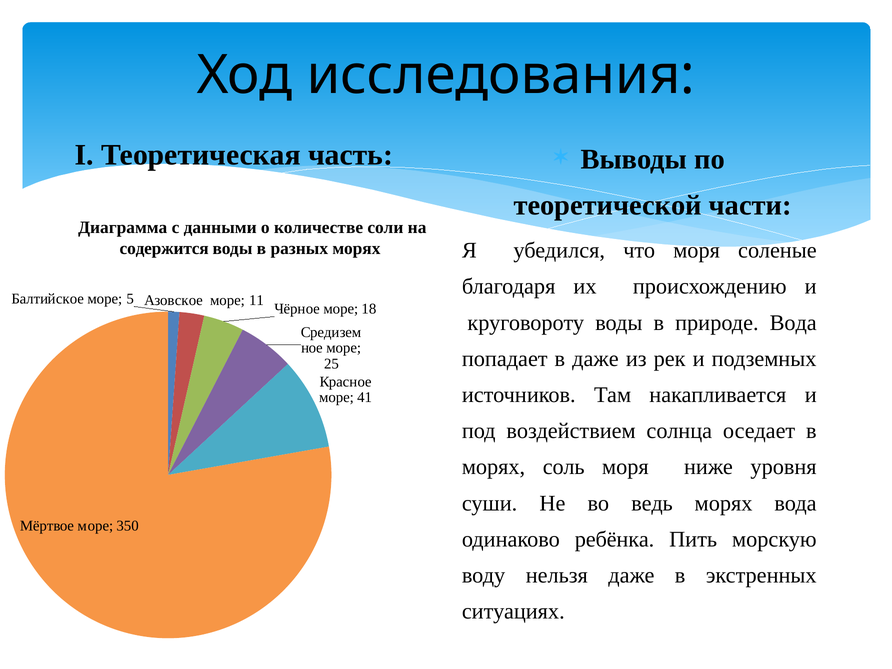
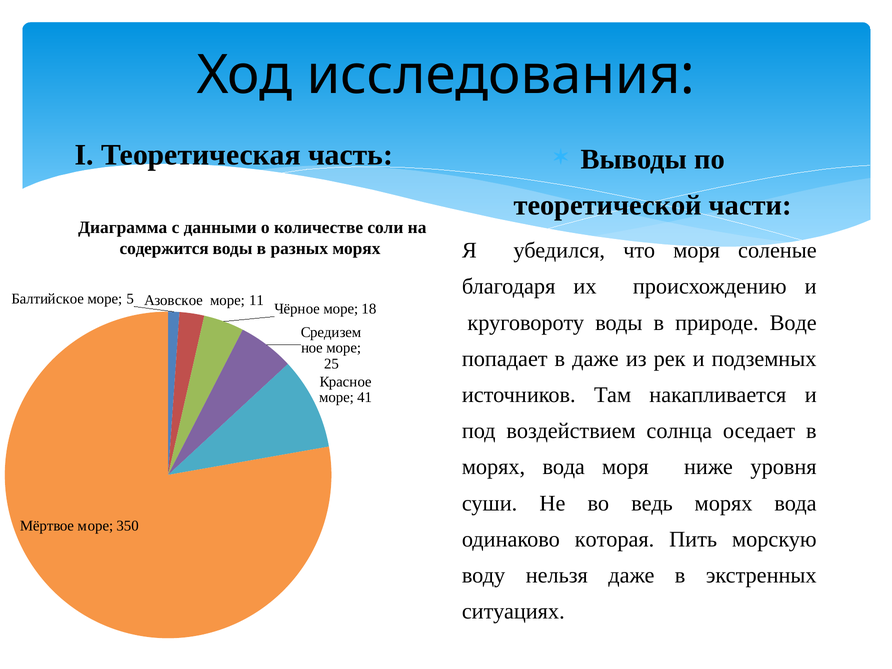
природе Вода: Вода -> Воде (793, 323)
соль: соль -> вода (564, 467)
ребёнка: ребёнка -> которая (614, 539)
